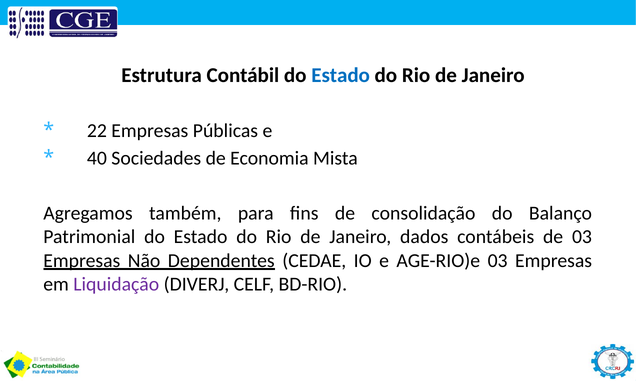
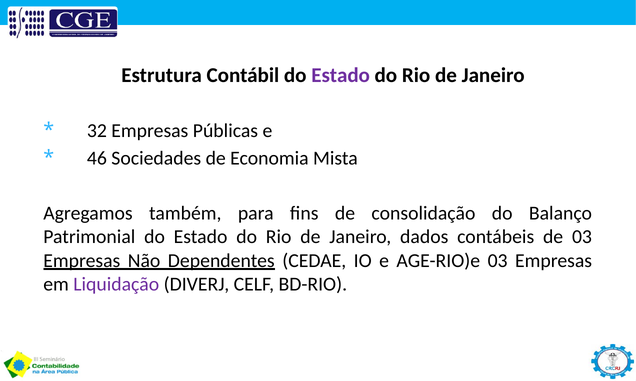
Estado colour: blue -> purple (341, 76)
22: 22 -> 32 (97, 131)
40: 40 -> 46 (97, 158)
